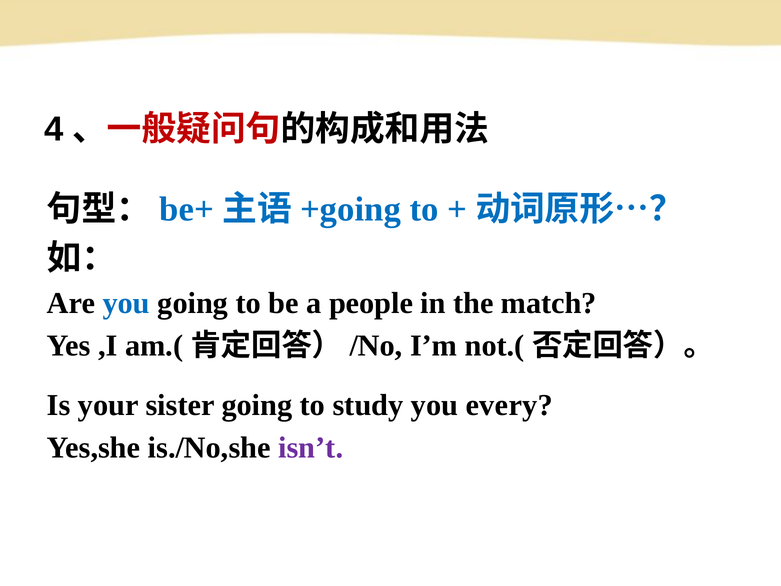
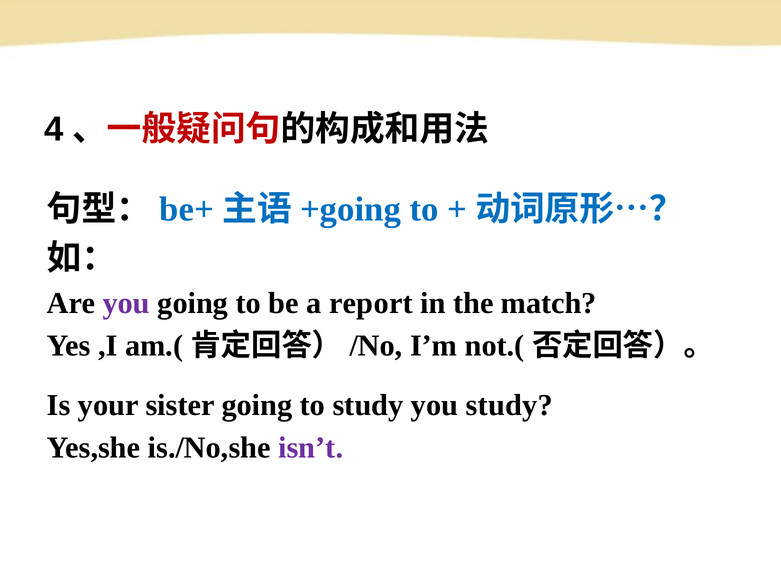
you colour: blue -> purple (126, 303)
people: people -> report (371, 303)
you every: every -> study (509, 405)
